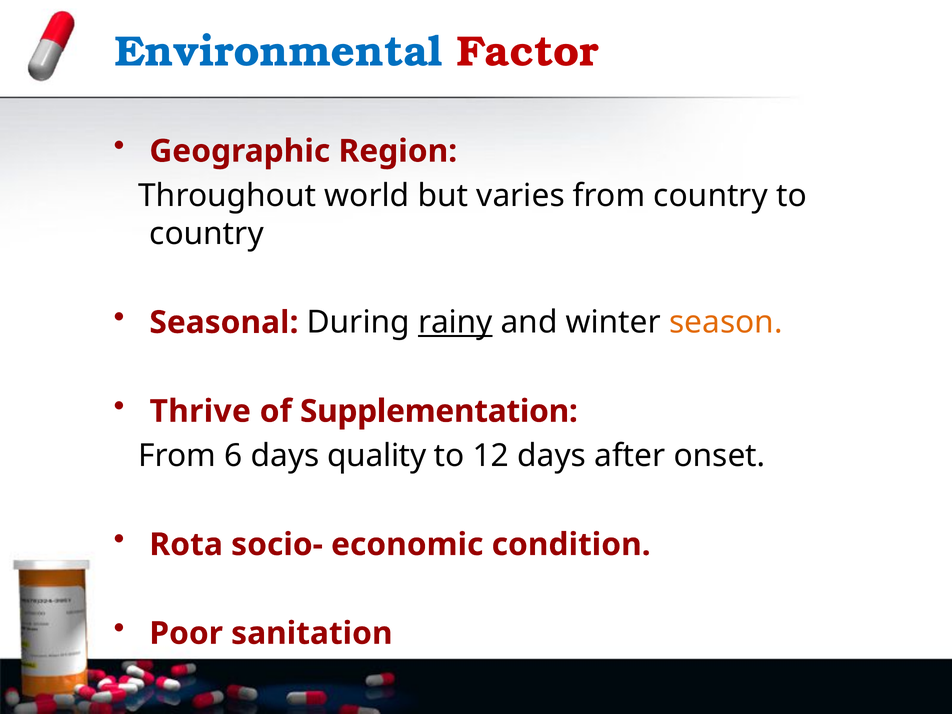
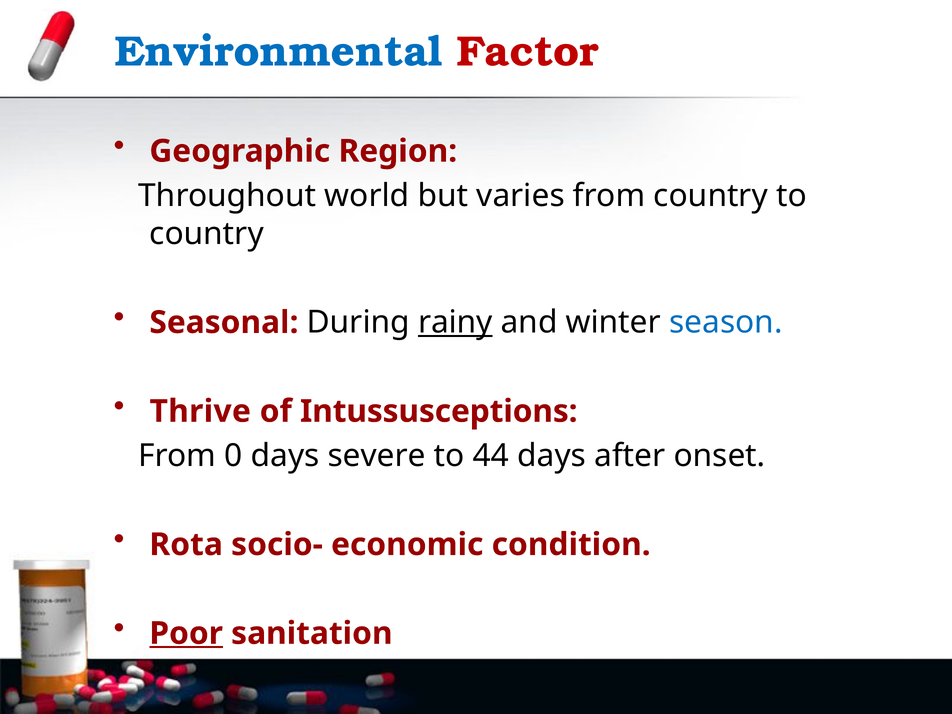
season colour: orange -> blue (726, 322)
Supplementation: Supplementation -> Intussusceptions (439, 411)
6: 6 -> 0 (233, 456)
quality: quality -> severe (377, 456)
12: 12 -> 44 (491, 456)
Poor underline: none -> present (186, 633)
